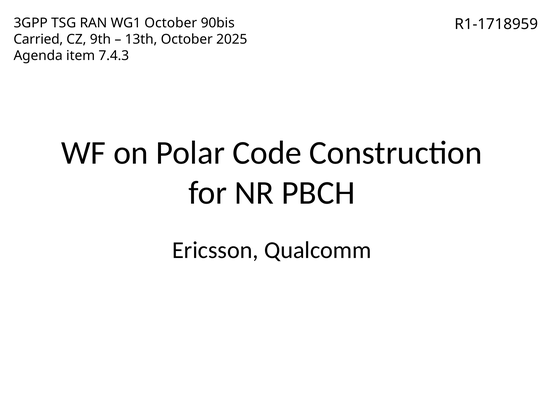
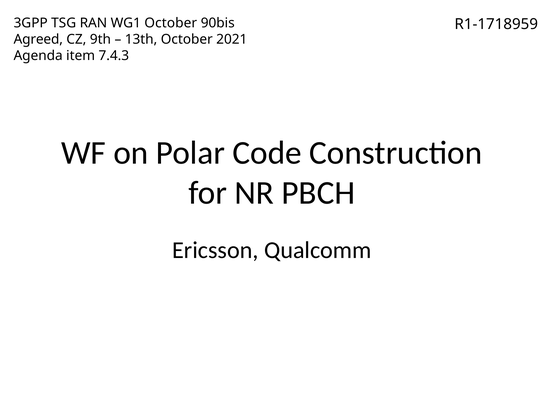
Carried: Carried -> Agreed (38, 39)
2025: 2025 -> 2021 (232, 39)
